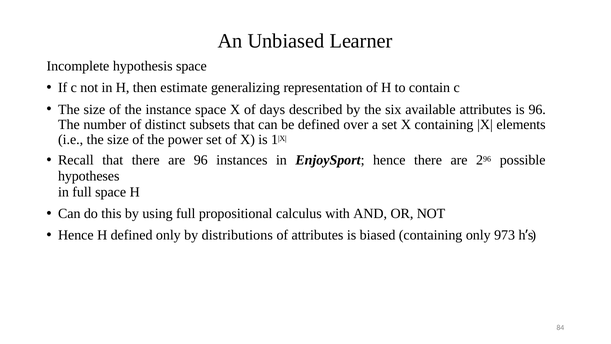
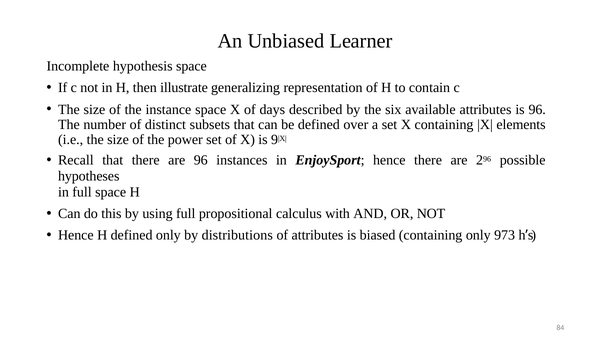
estimate: estimate -> illustrate (184, 88)
1: 1 -> 9 (275, 140)
